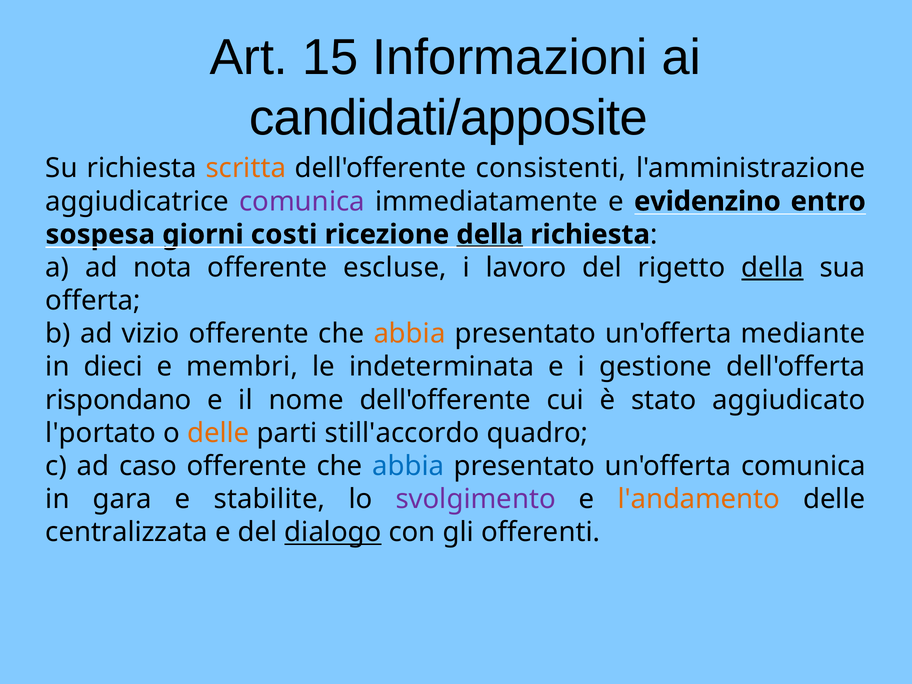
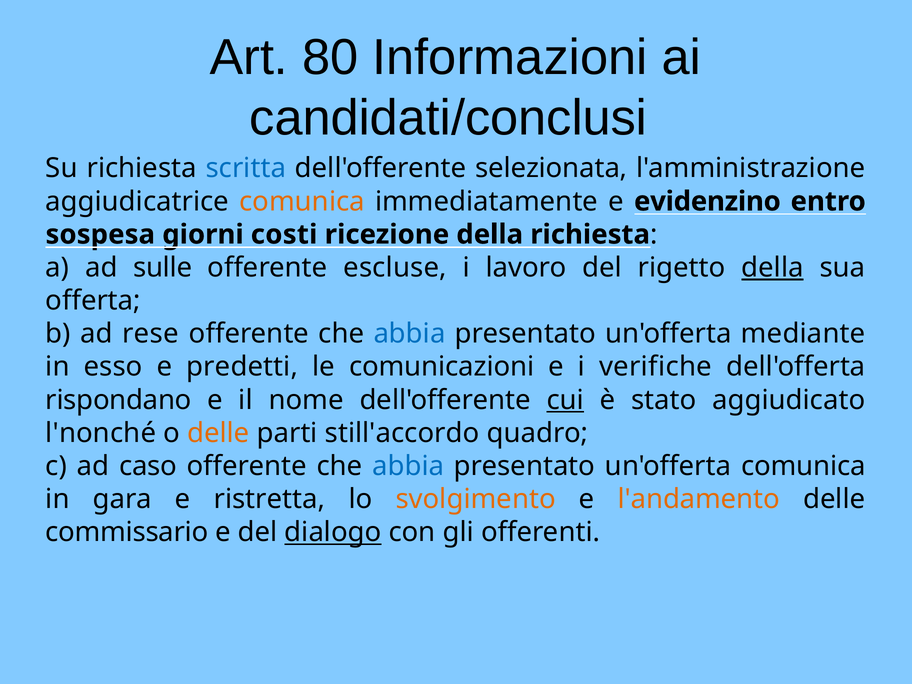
15: 15 -> 80 (330, 57)
candidati/apposite: candidati/apposite -> candidati/conclusi (448, 118)
scritta colour: orange -> blue (246, 168)
consistenti: consistenti -> selezionata (551, 168)
comunica colour: purple -> orange (302, 201)
della underline: present -> none (490, 234)
nota: nota -> sulle (163, 268)
vizio: vizio -> rese (151, 334)
abbia colour: orange -> blue (410, 334)
dieci: dieci -> esso (113, 367)
membri: membri -> predetti (242, 367)
indeterminata: indeterminata -> comunicazioni (442, 367)
gestione: gestione -> verifiche (656, 367)
cui underline: none -> present (565, 400)
l'portato: l'portato -> l'nonché (101, 433)
stabilite: stabilite -> ristretta (269, 499)
svolgimento colour: purple -> orange (476, 499)
centralizzata: centralizzata -> commissario (127, 532)
